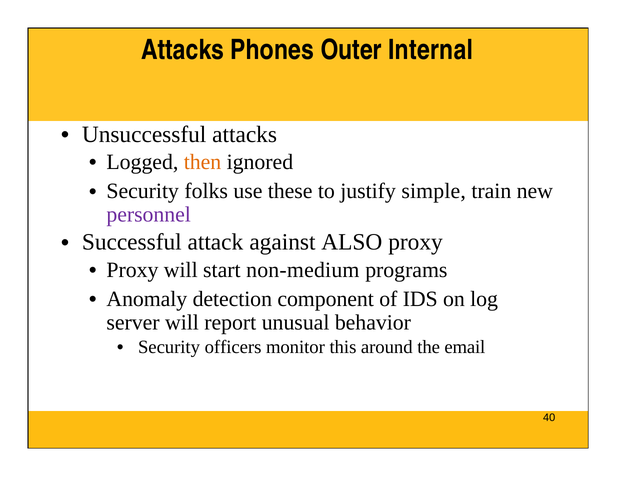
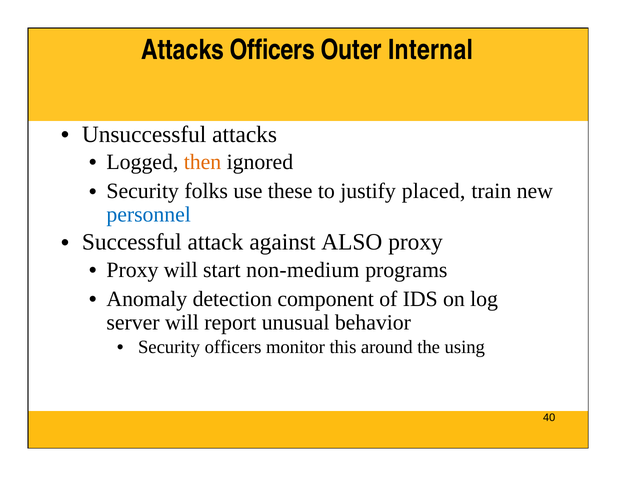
Attacks Phones: Phones -> Officers (272, 50)
simple: simple -> placed (434, 191)
personnel colour: purple -> blue (149, 215)
email: email -> using (465, 347)
